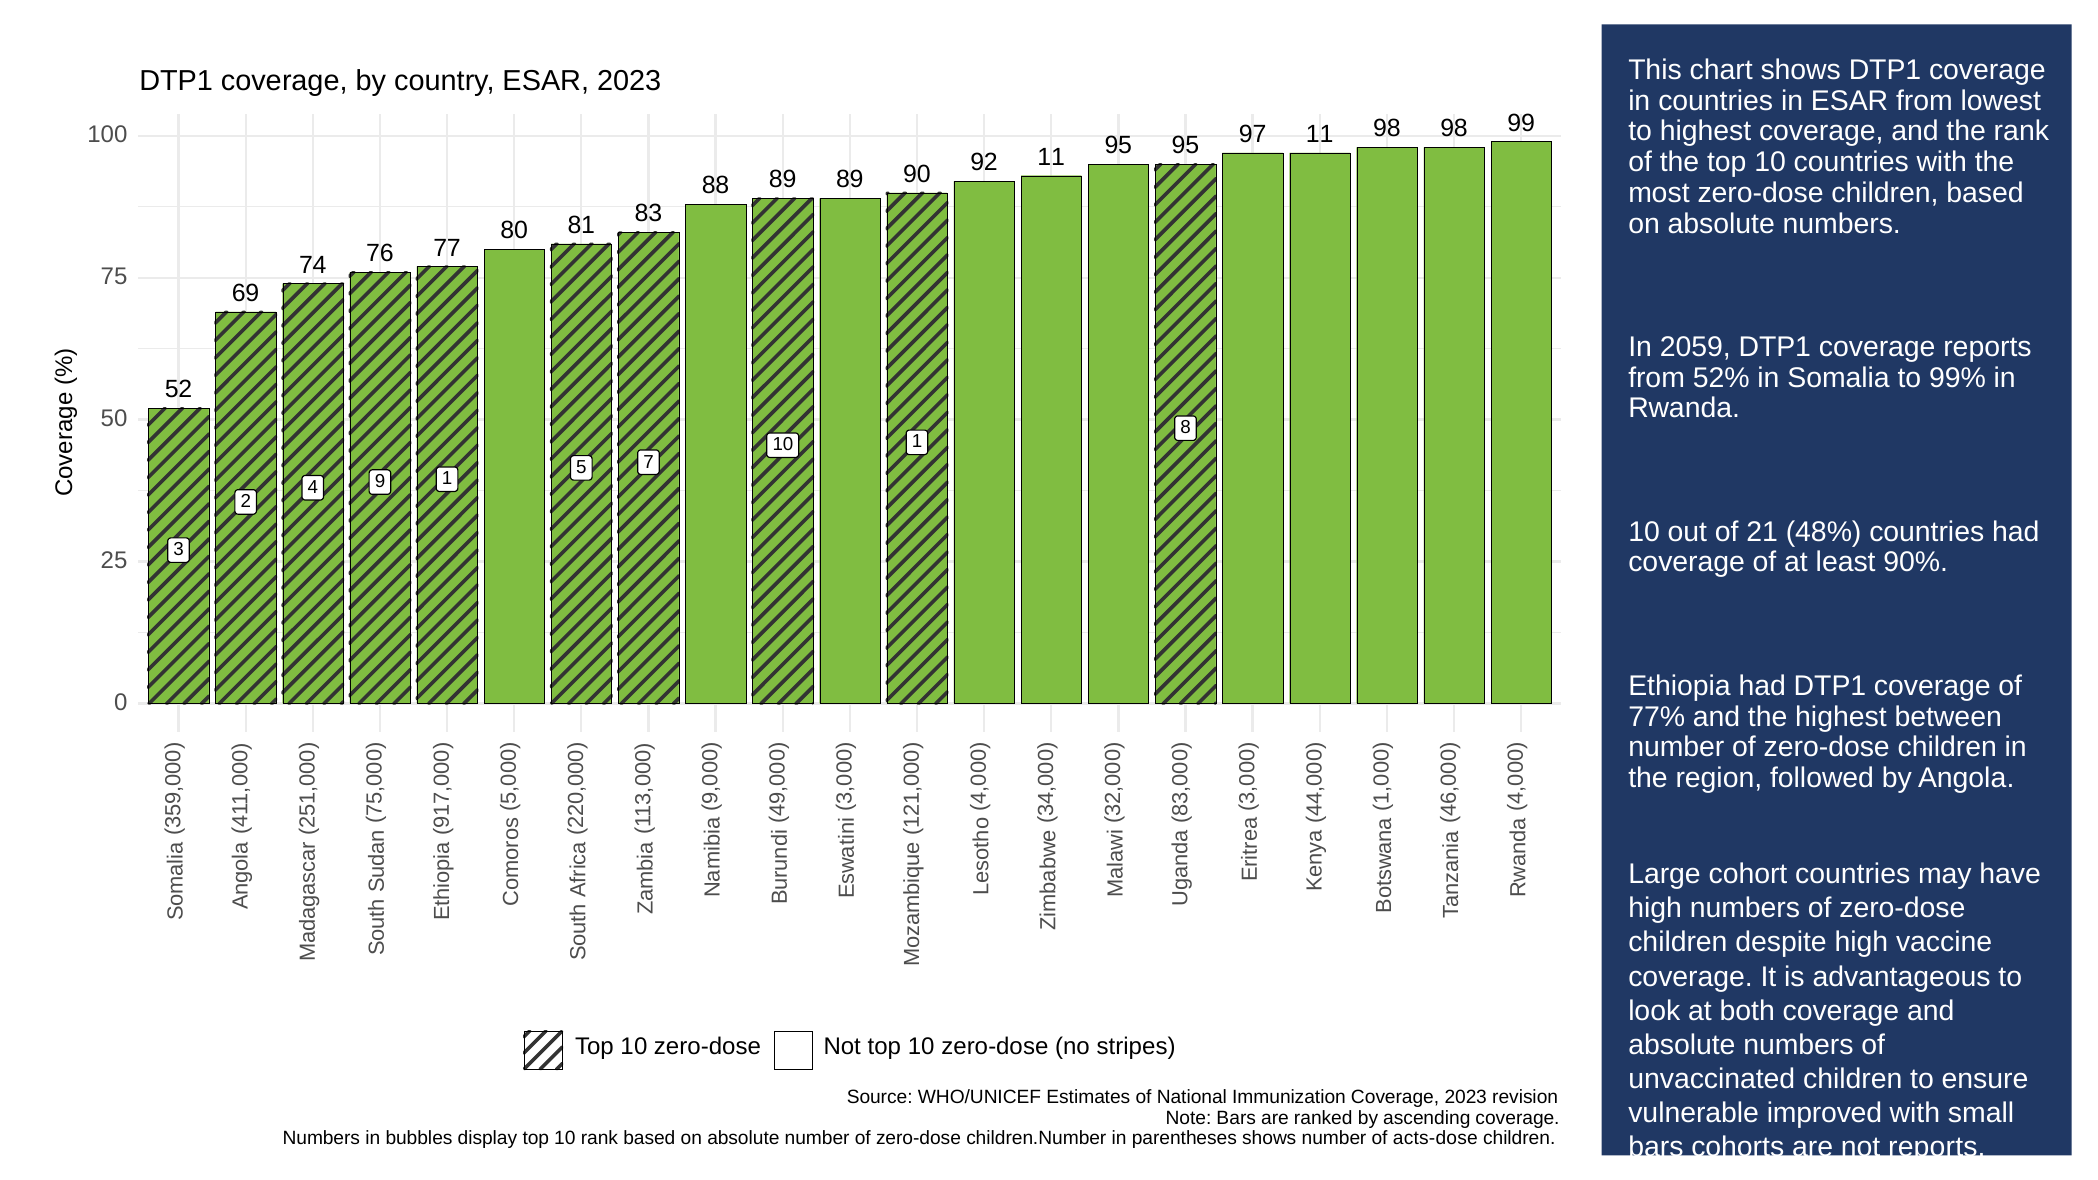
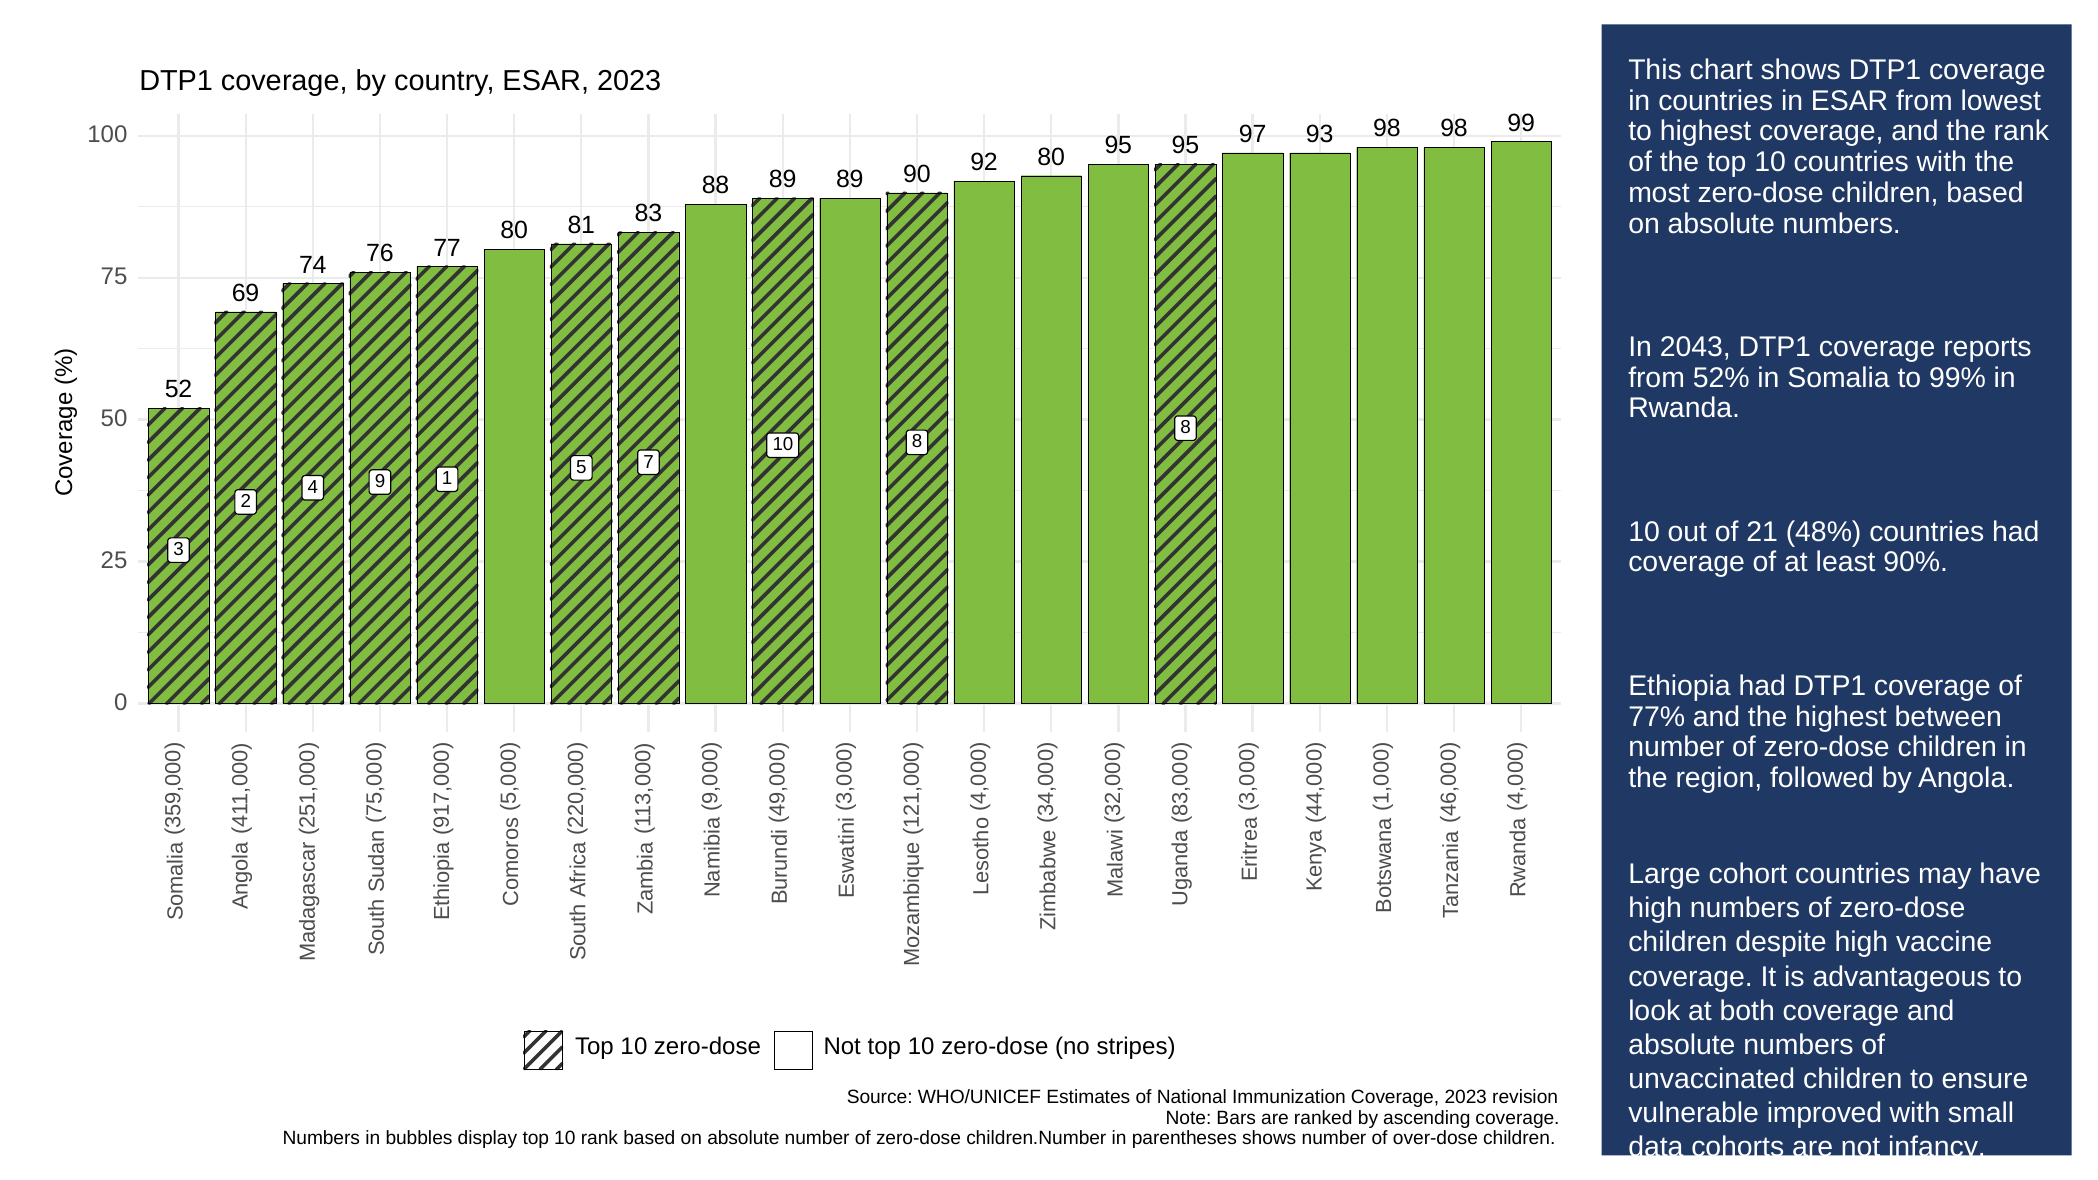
95 11: 11 -> 93 (1320, 134)
92 11: 11 -> 80 (1051, 157)
2059: 2059 -> 2043 (1695, 347)
10 1: 1 -> 8 (917, 442)
acts-dose: acts-dose -> over-dose (1435, 1139)
bars: bars -> data (1656, 1147)
not reports: reports -> infancy (1937, 1147)
